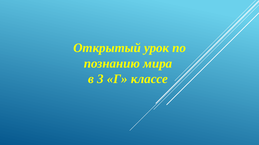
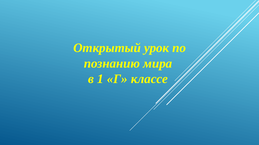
3: 3 -> 1 (100, 79)
